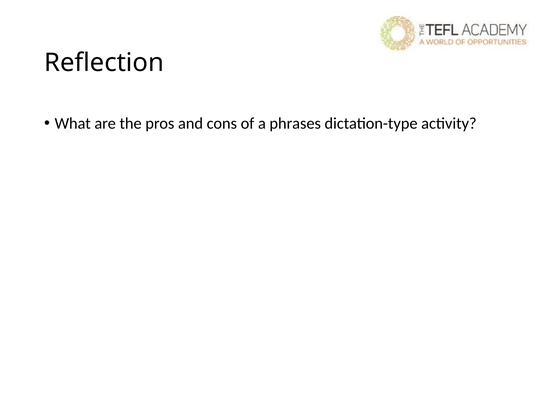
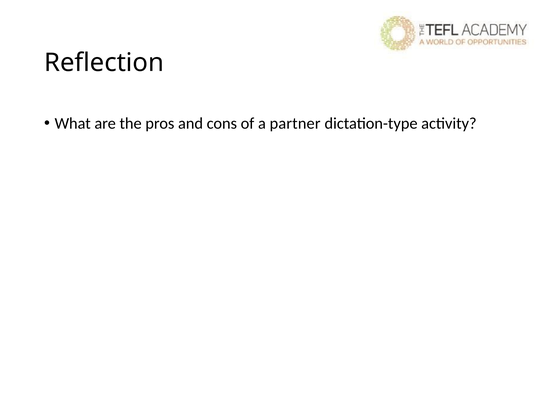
phrases: phrases -> partner (295, 123)
